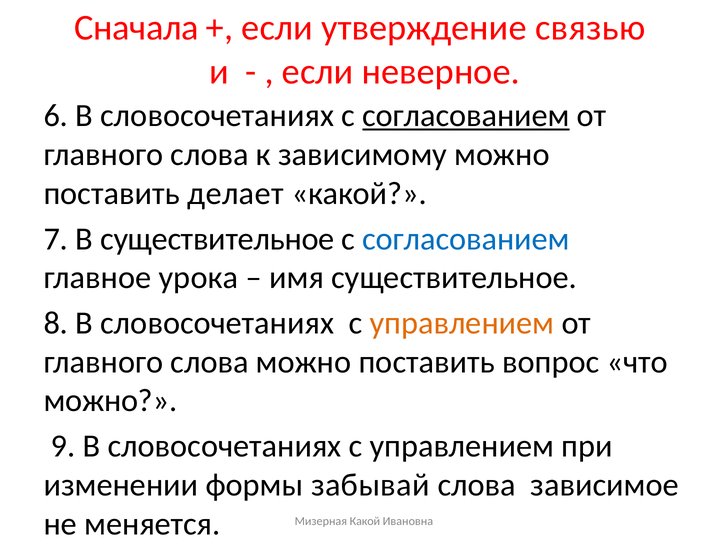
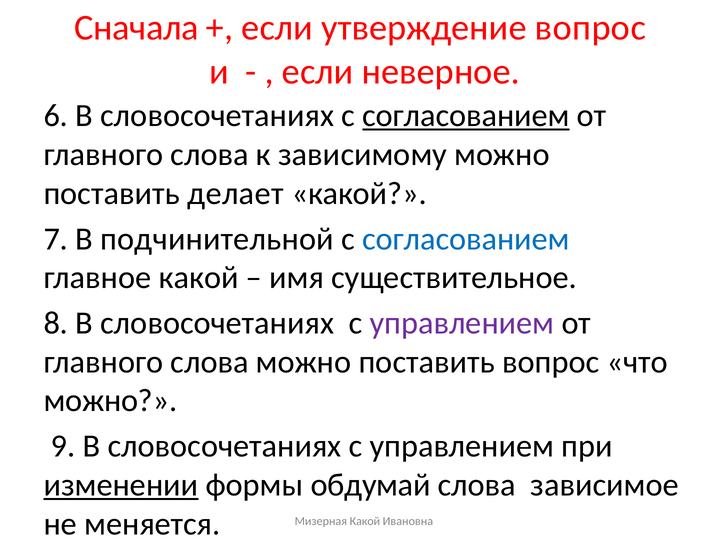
утверждение связью: связью -> вопрос (590, 28)
В существительное: существительное -> подчинительной (217, 239)
главное урока: урока -> какой (199, 278)
управлением colour: orange -> purple (462, 323)
изменении underline: none -> present (121, 485)
забывай: забывай -> обдумай (371, 485)
